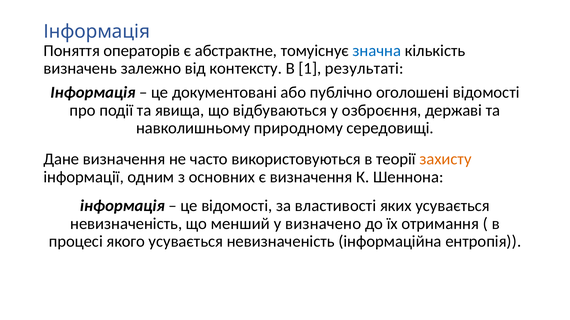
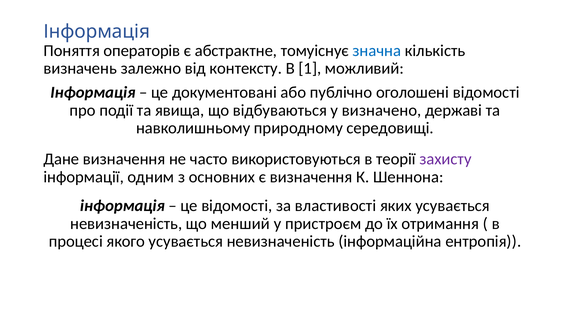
результаті: результаті -> можливий (364, 69)
озброєння: озброєння -> визначено (382, 110)
захисту colour: orange -> purple (445, 159)
визначено: визначено -> пристроєм (323, 224)
